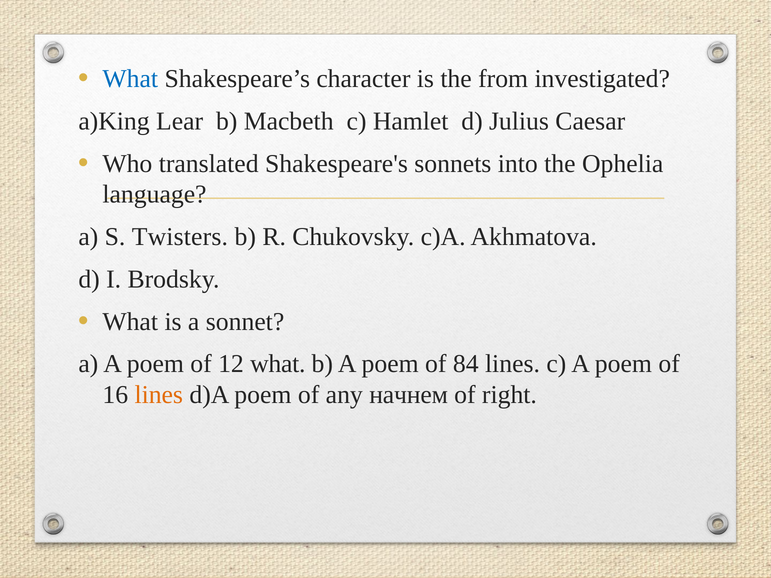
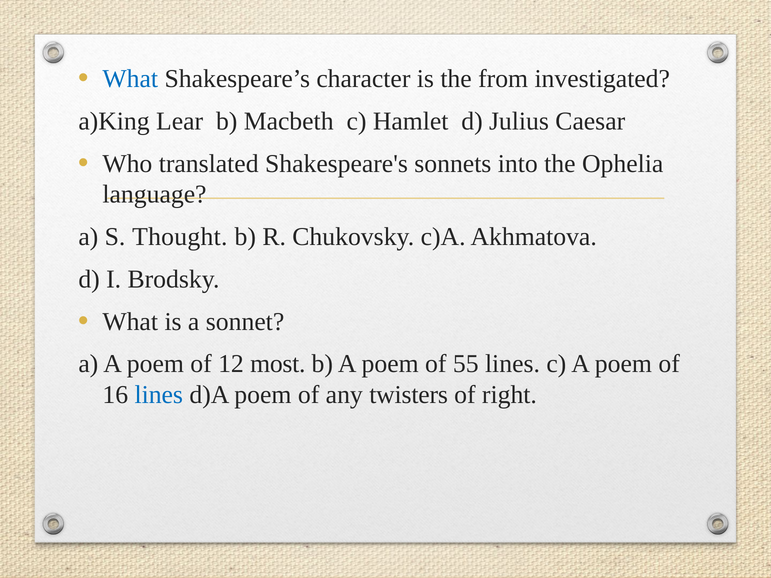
Twisters: Twisters -> Thought (180, 237)
12 what: what -> most (278, 364)
84: 84 -> 55 (466, 364)
lines colour: orange -> blue (159, 395)
начнем: начнем -> twisters (409, 395)
